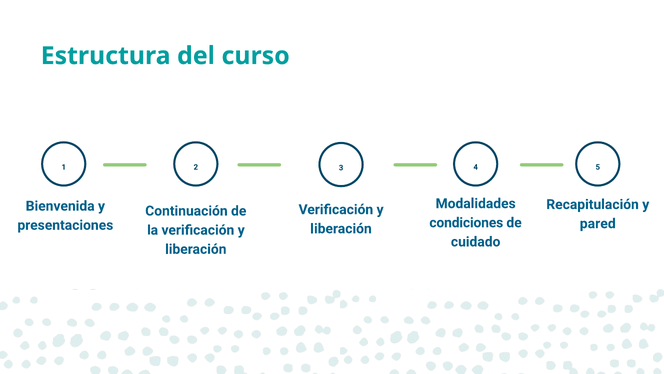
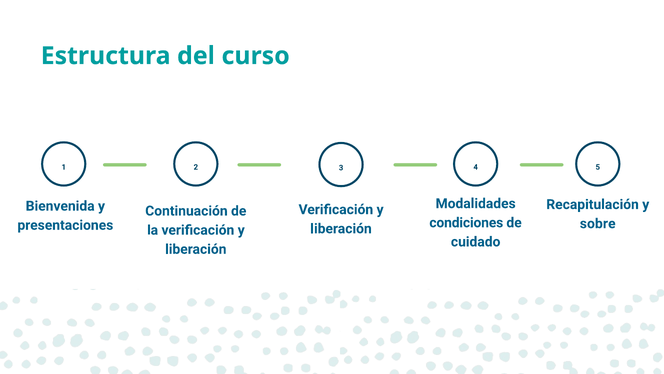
pared: pared -> sobre (598, 223)
